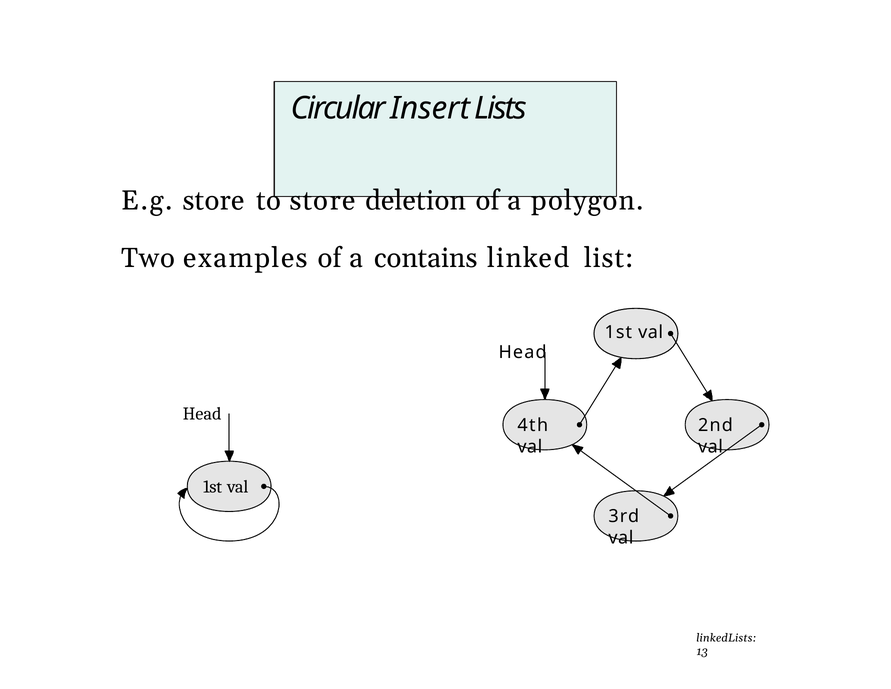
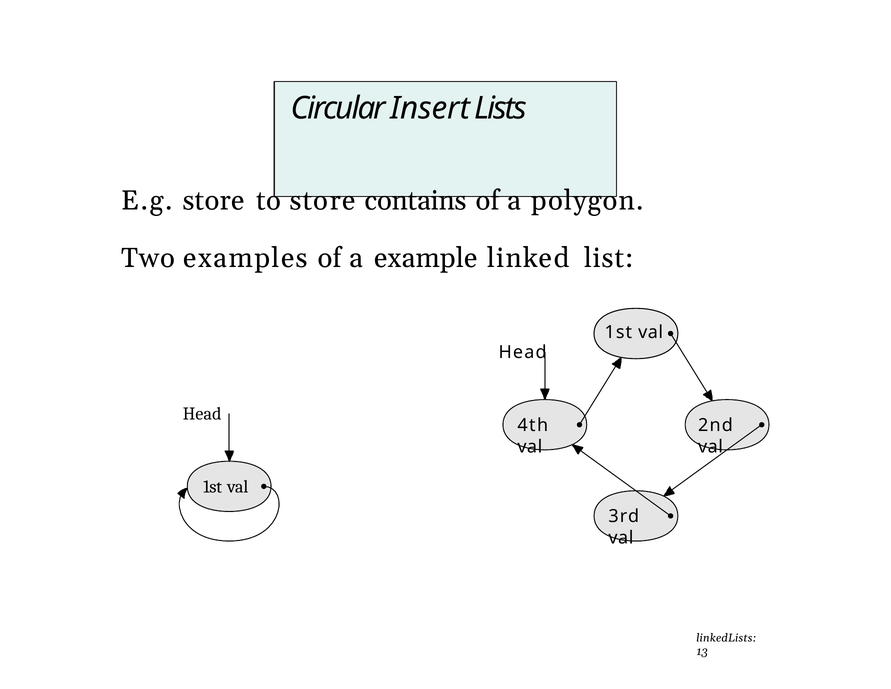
deletion: deletion -> contains (416, 200)
contains: contains -> example (426, 258)
